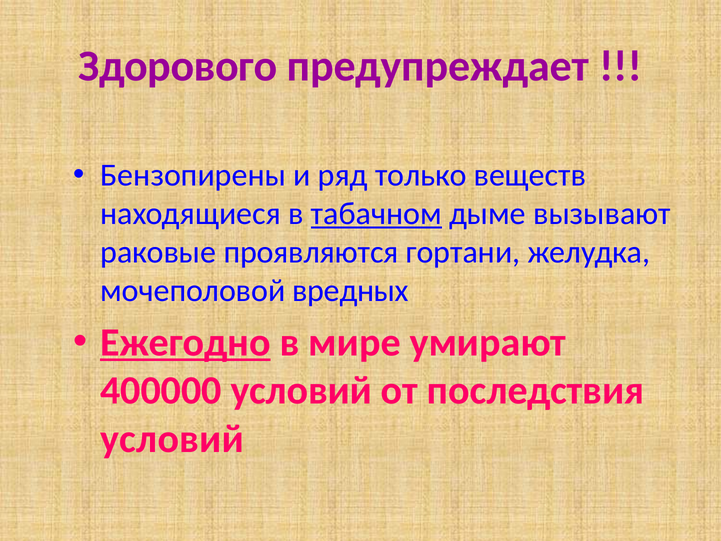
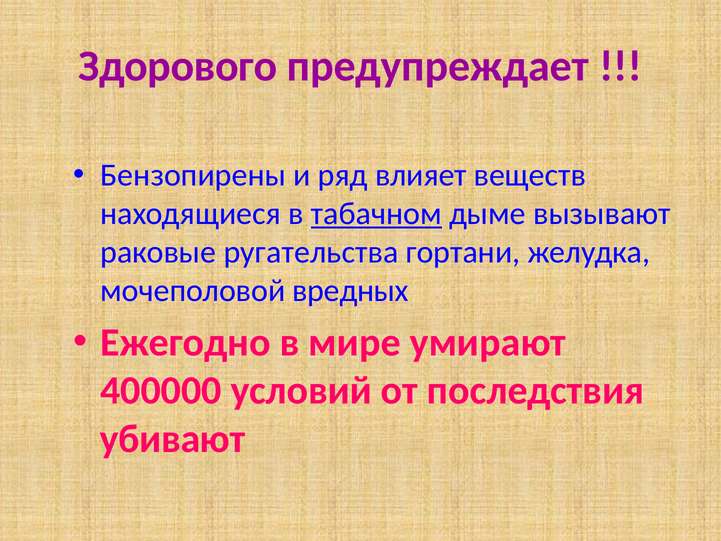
только: только -> влияет (421, 175)
проявляются: проявляются -> ругательства (311, 252)
Ежегодно underline: present -> none (185, 343)
условий: условий -> убивают (173, 439)
